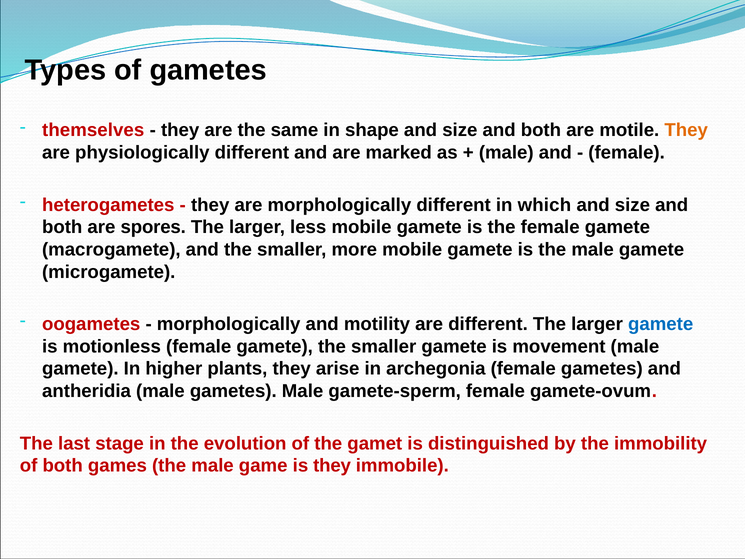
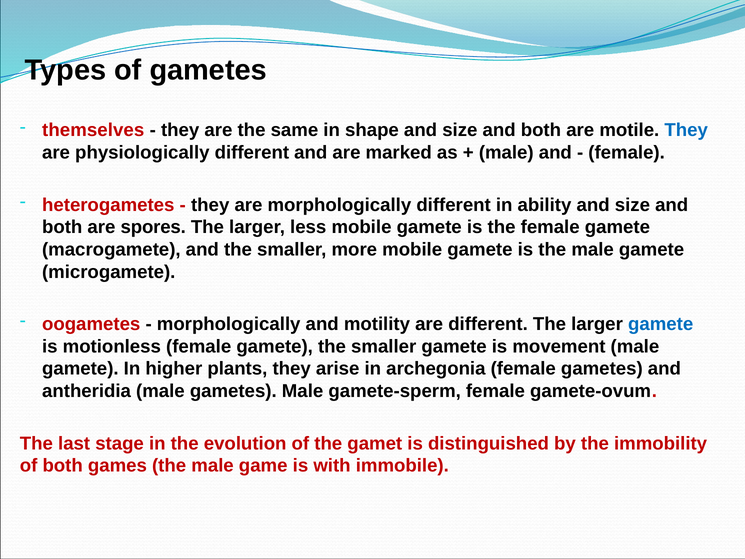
They colour: orange -> blue (686, 130)
which: which -> ability (544, 205)
is they: they -> with (332, 466)
